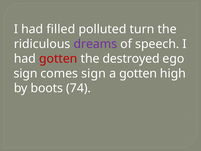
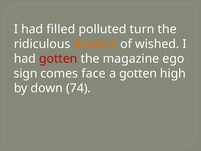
dreams colour: purple -> orange (95, 44)
speech: speech -> wished (157, 44)
destroyed: destroyed -> magazine (131, 59)
comes sign: sign -> face (94, 73)
boots: boots -> down (47, 88)
